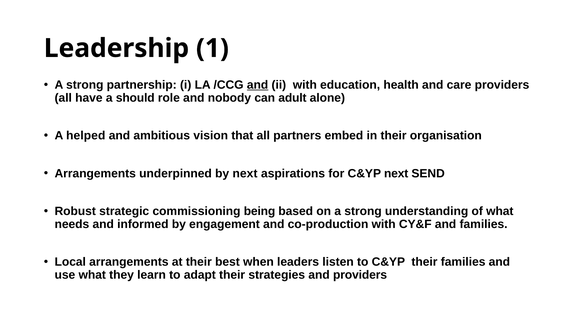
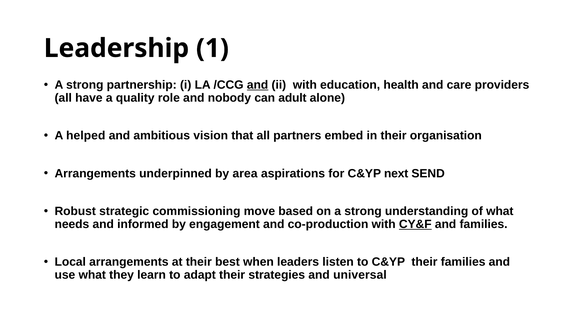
should: should -> quality (135, 98)
by next: next -> area (245, 174)
being: being -> move (259, 212)
CY&F underline: none -> present (415, 224)
and providers: providers -> universal (360, 275)
